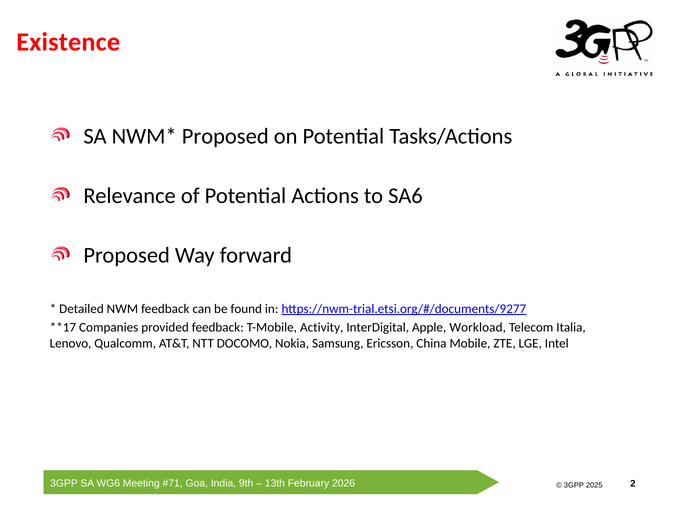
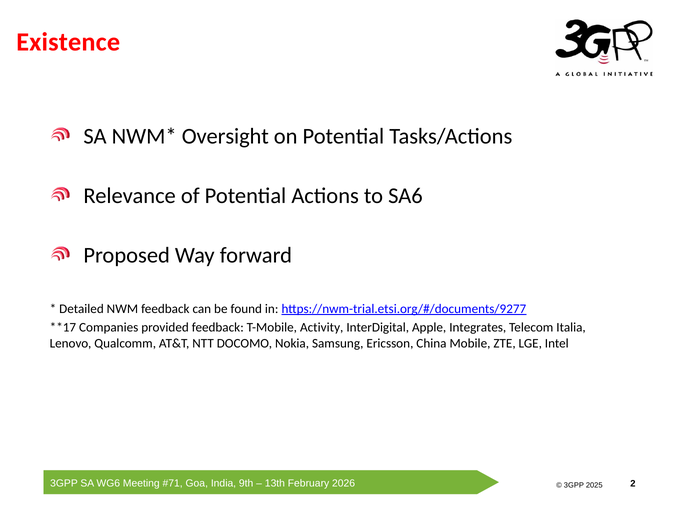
Proposed: Proposed -> Oversight (225, 136)
Workload: Workload -> Integrates (478, 328)
